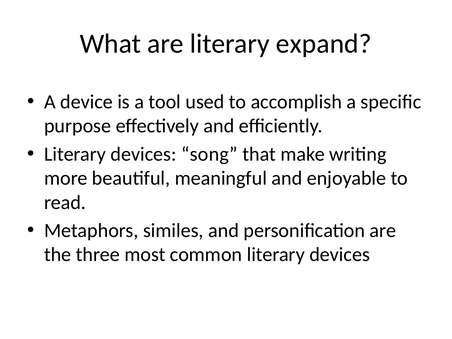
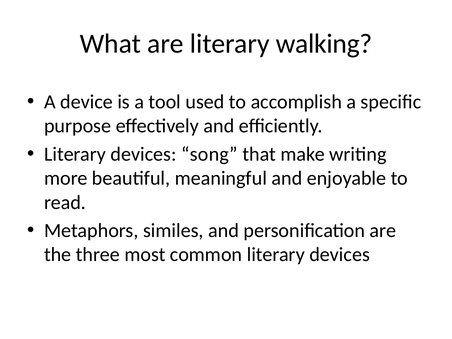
expand: expand -> walking (324, 44)
